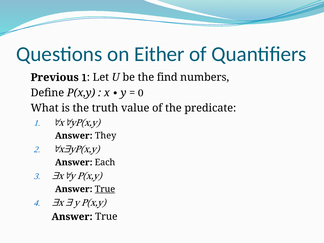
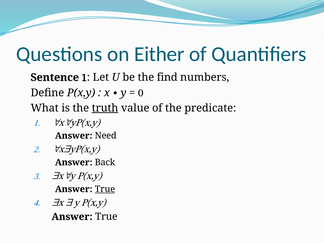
Previous: Previous -> Sentence (55, 77)
truth underline: none -> present (105, 108)
They: They -> Need (106, 136)
Each: Each -> Back (105, 162)
